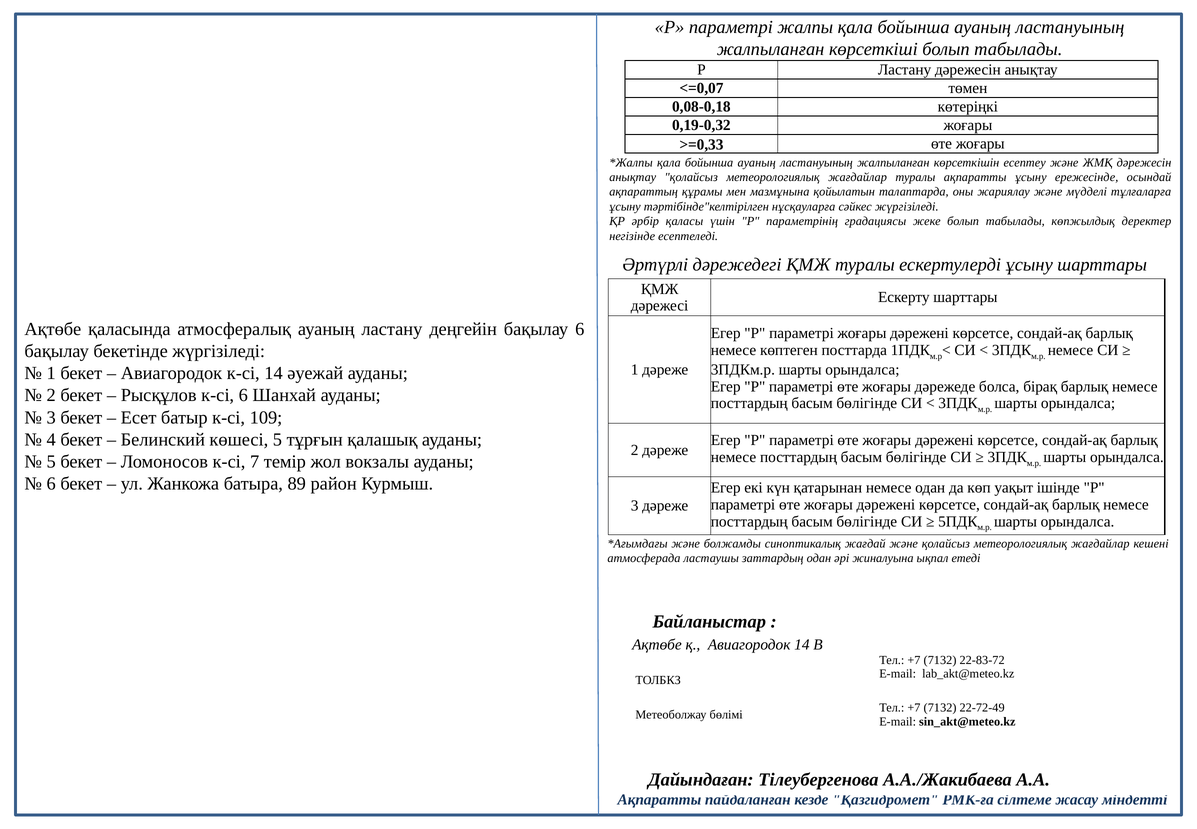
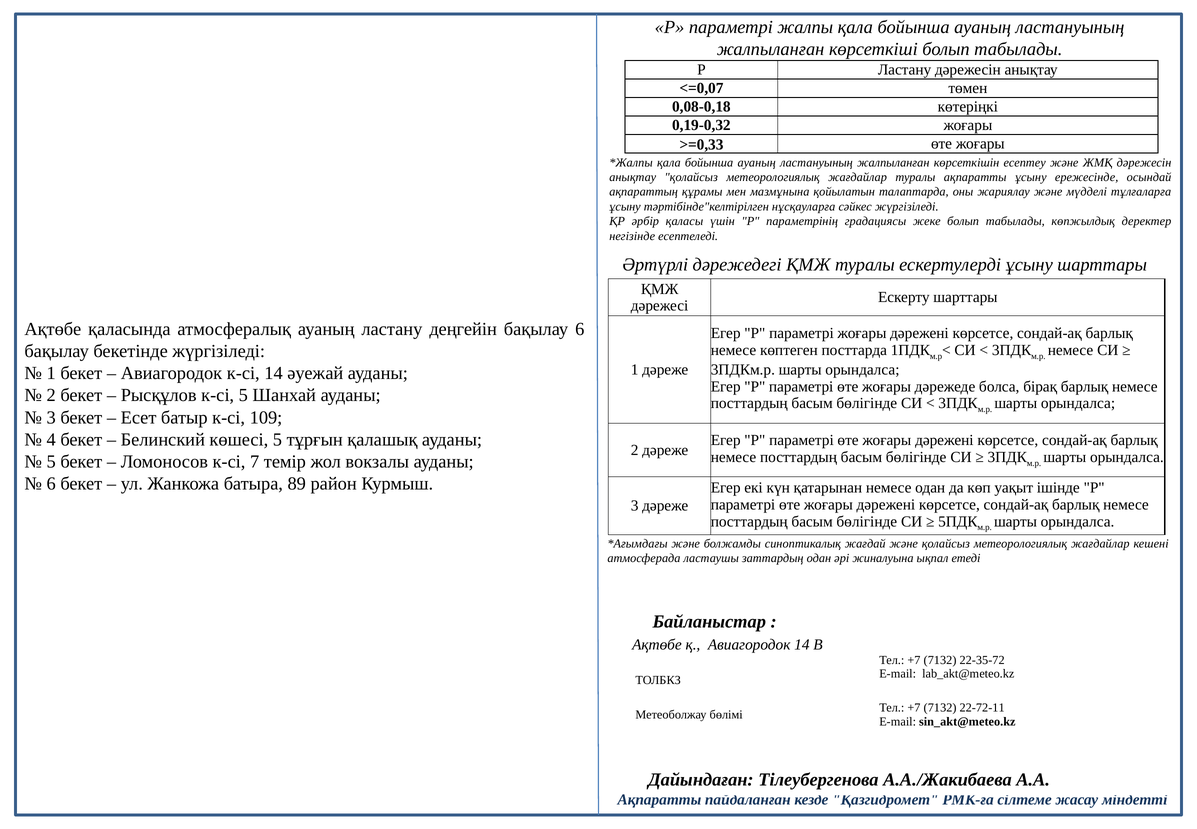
к-сі 6: 6 -> 5 (243, 395)
22-83-72: 22-83-72 -> 22-35-72 (982, 660)
22-72-49: 22-72-49 -> 22-72-11 (982, 708)
